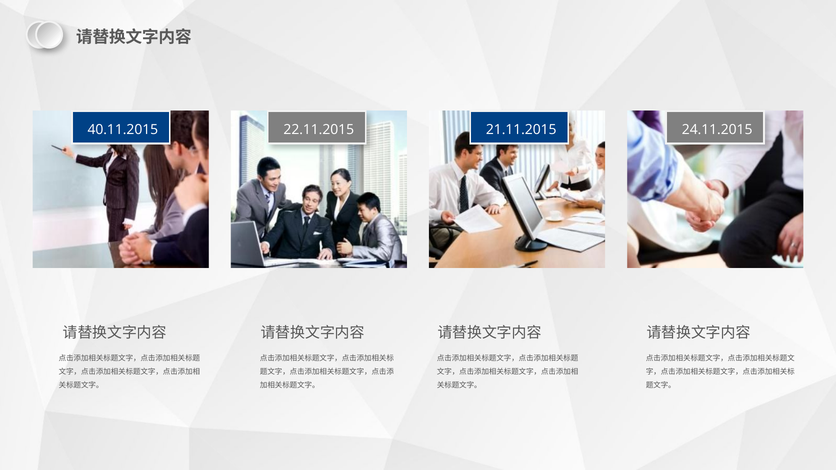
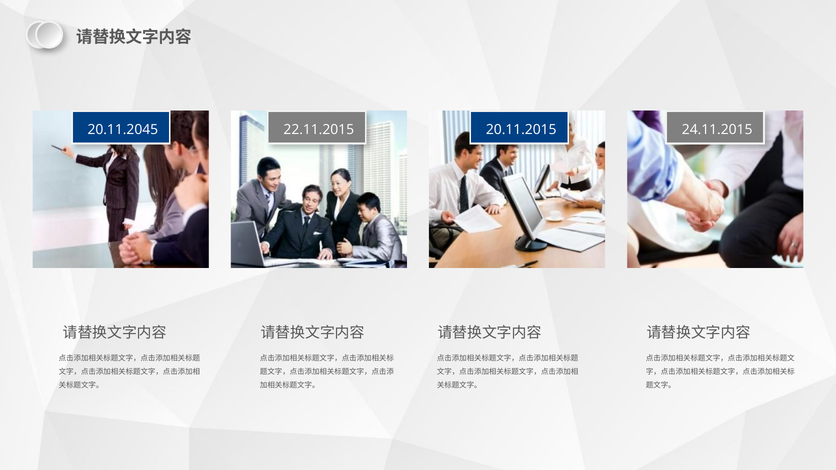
40.11.2015: 40.11.2015 -> 20.11.2045 (123, 130)
21.11.2015: 21.11.2015 -> 20.11.2015 (521, 130)
